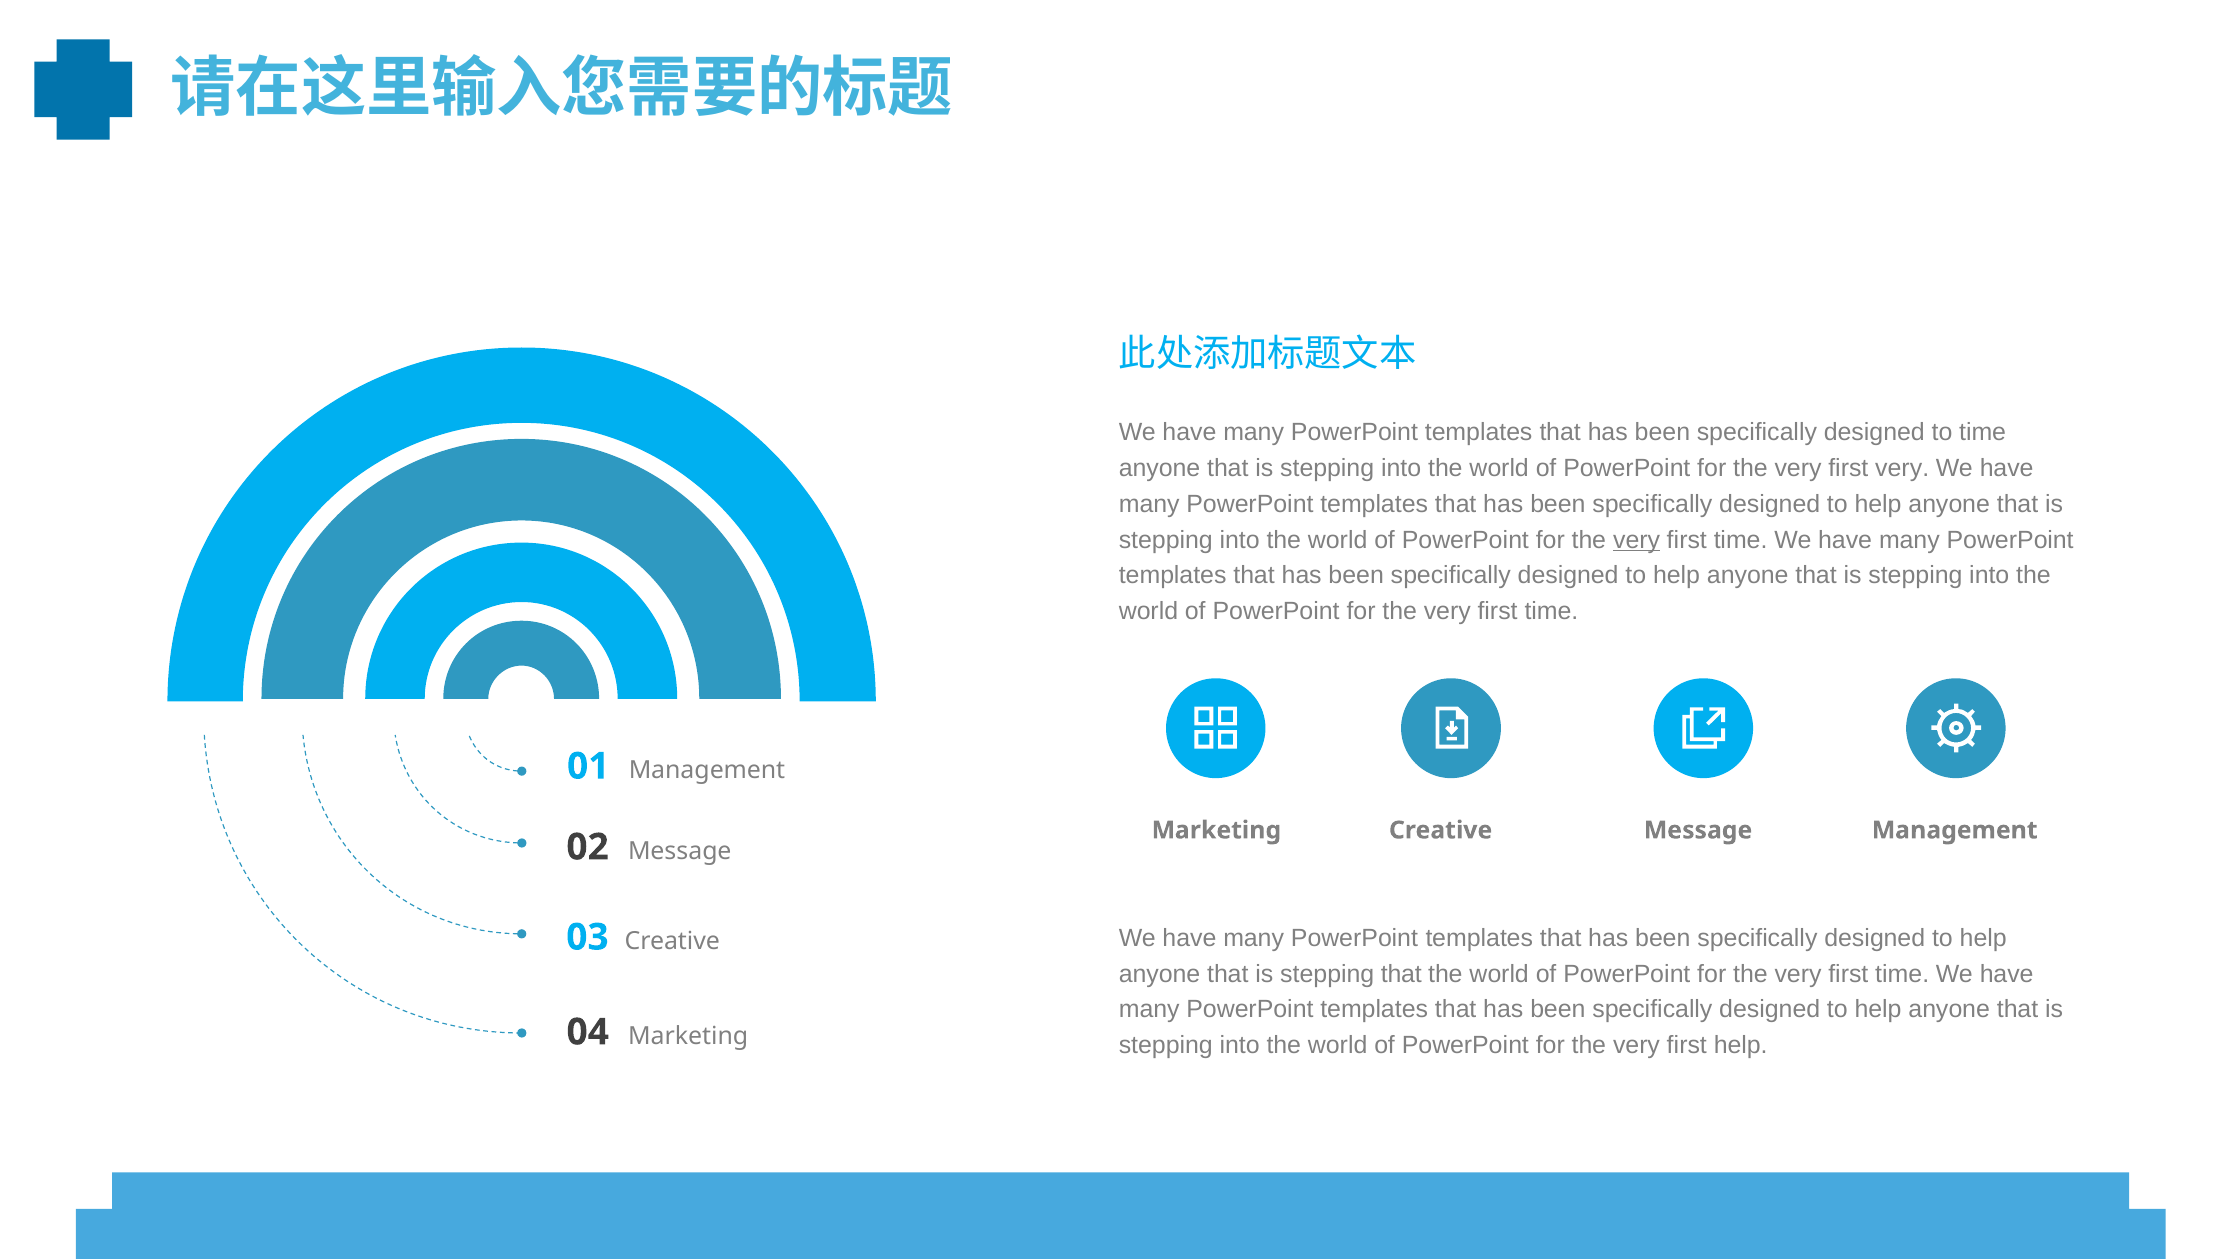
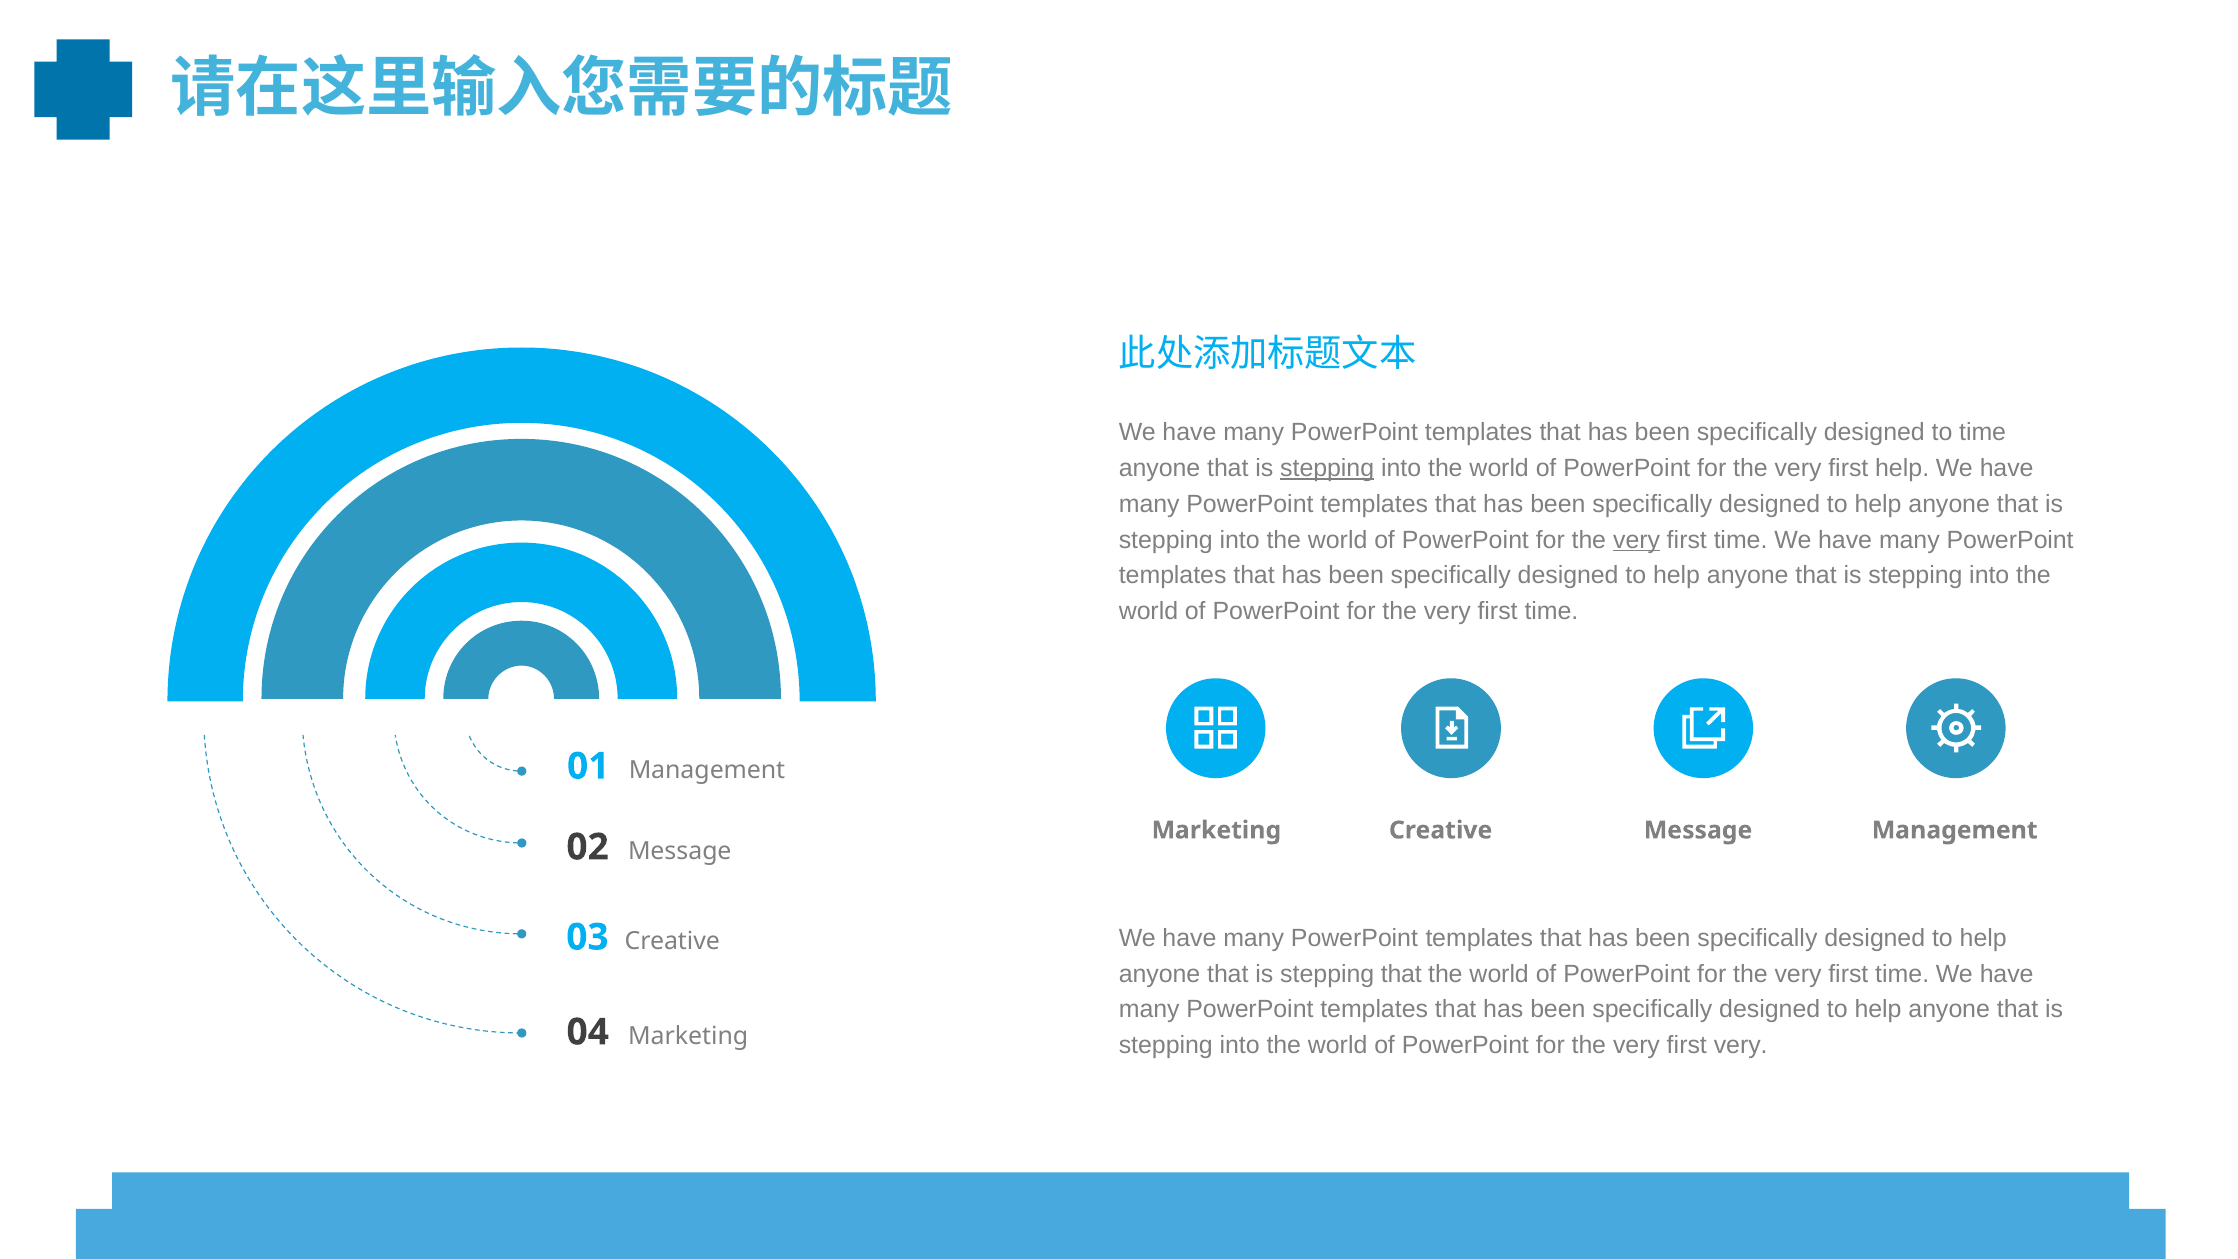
stepping underline: none -> present (1327, 468)
first very: very -> help (1902, 468)
first help: help -> very (1741, 1045)
